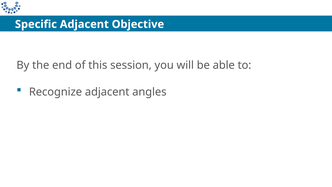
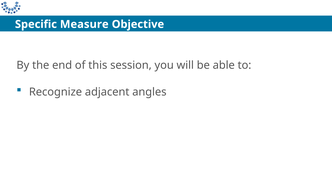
Specific Adjacent: Adjacent -> Measure (84, 24)
